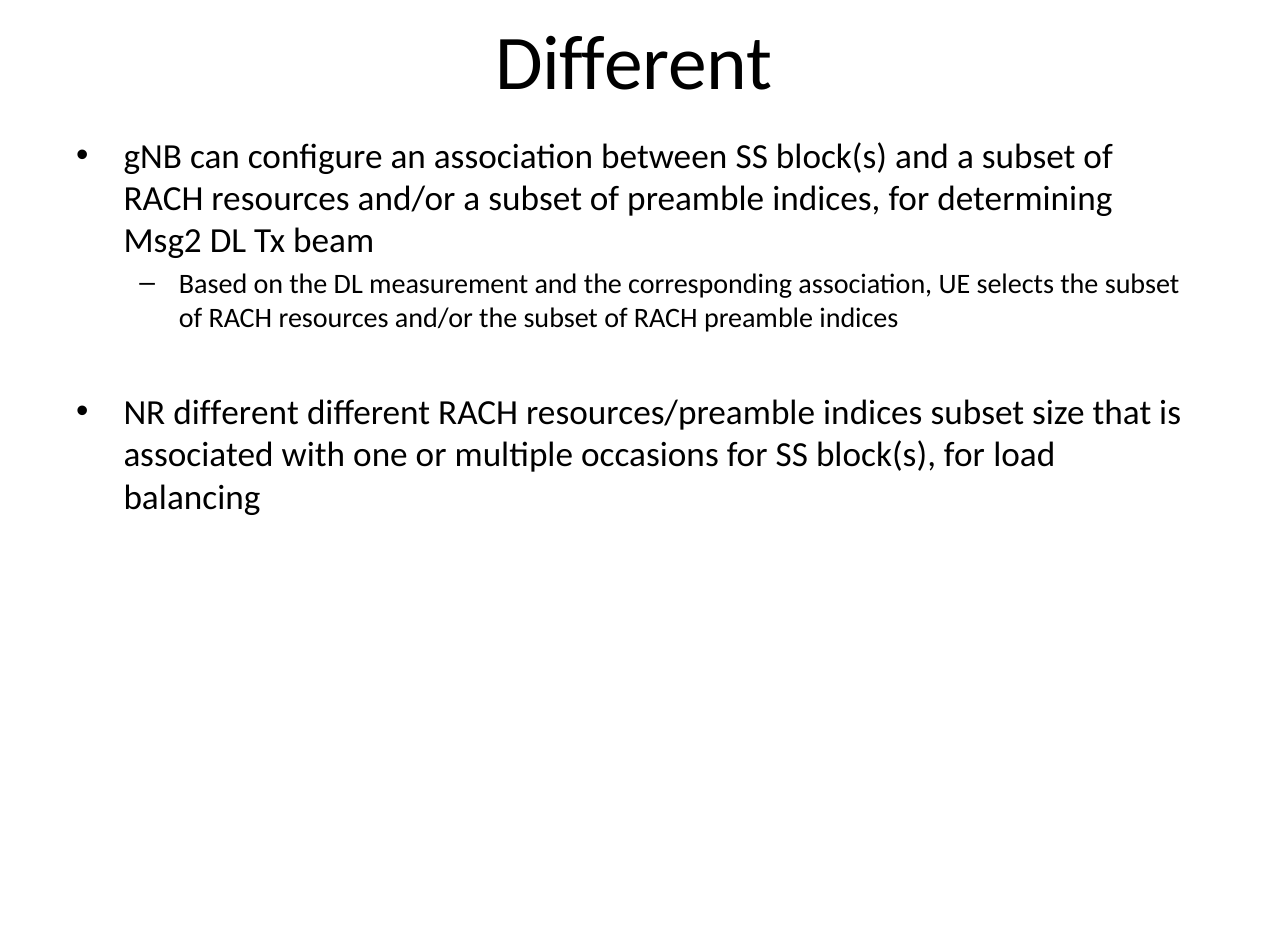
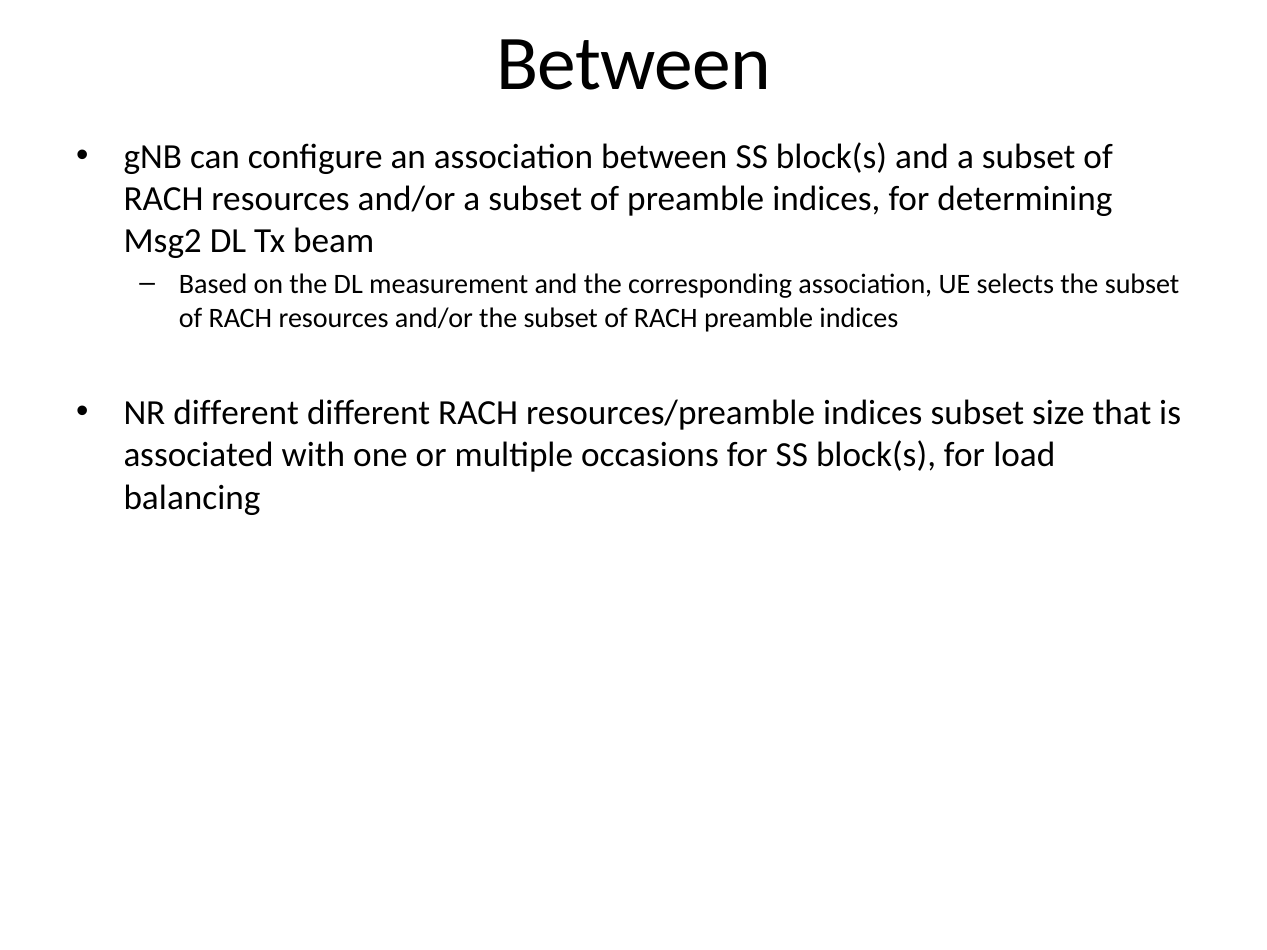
Different: Different -> Between (634, 63)
